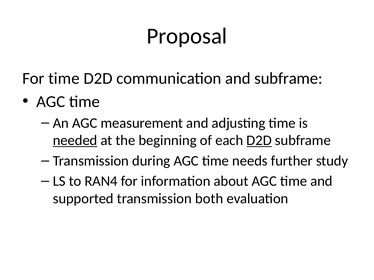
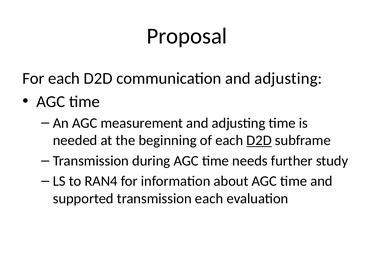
For time: time -> each (64, 78)
communication and subframe: subframe -> adjusting (288, 78)
needed underline: present -> none (75, 141)
transmission both: both -> each (209, 199)
